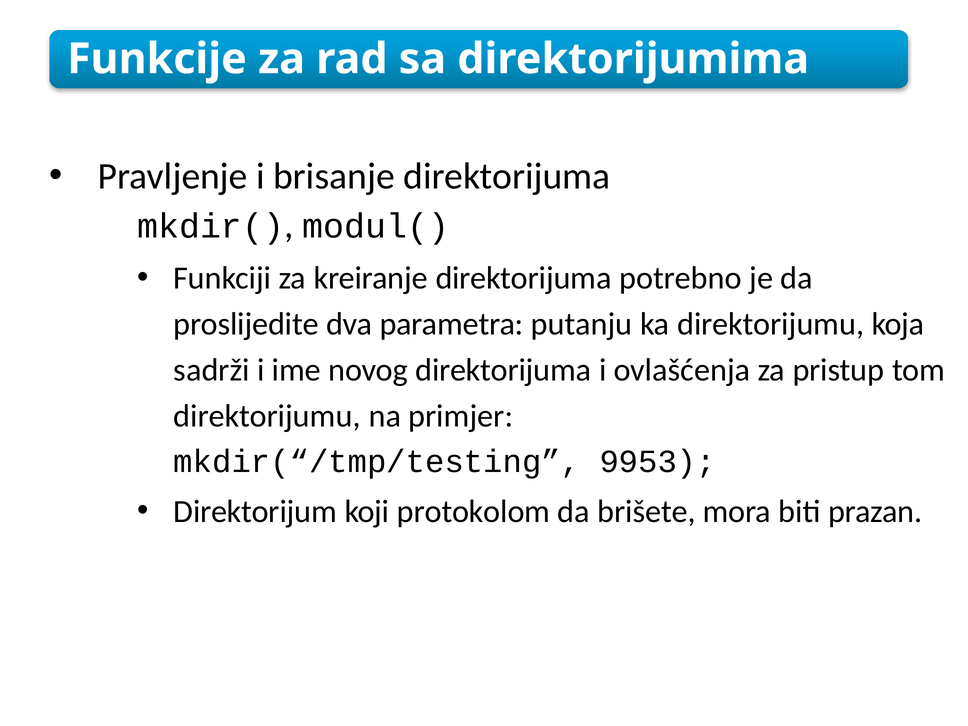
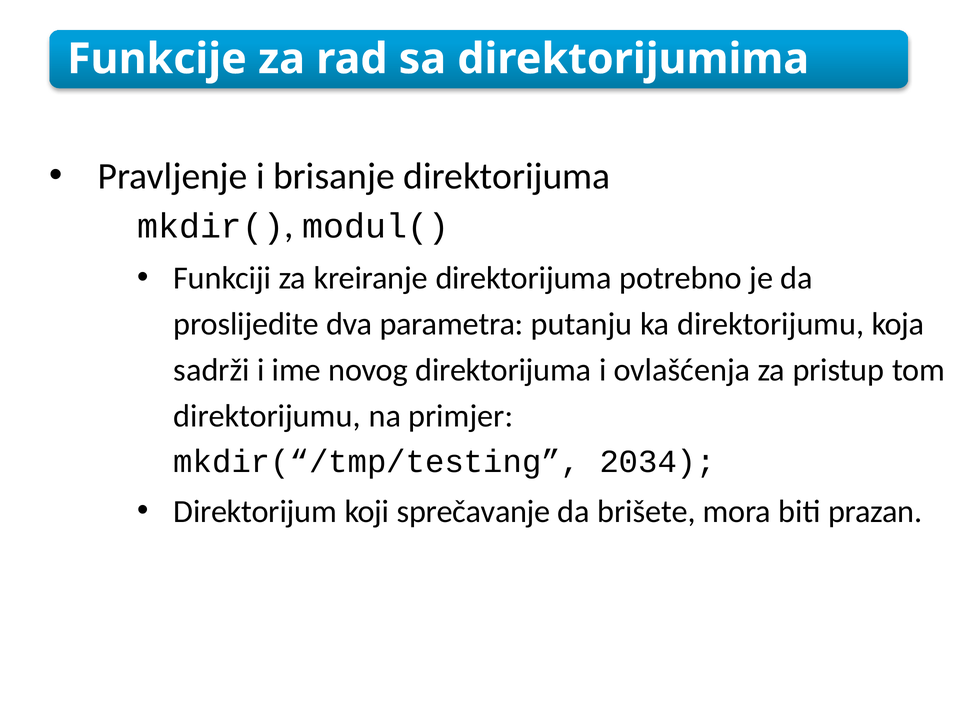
9953: 9953 -> 2034 (658, 462)
protokolom: protokolom -> sprečavanje (474, 512)
